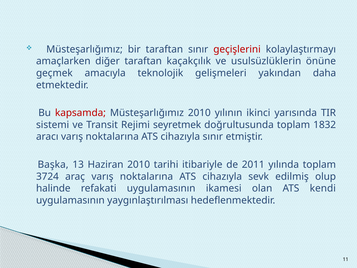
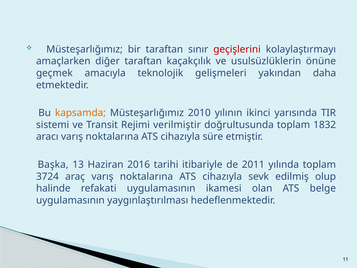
kapsamda colour: red -> orange (80, 113)
seyretmek: seyretmek -> verilmiştir (177, 125)
cihazıyla sınır: sınır -> süre (213, 137)
Haziran 2010: 2010 -> 2016 (139, 164)
kendi: kendi -> belge (323, 188)
